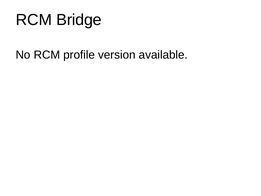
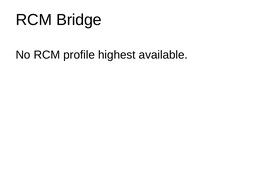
version: version -> highest (117, 55)
